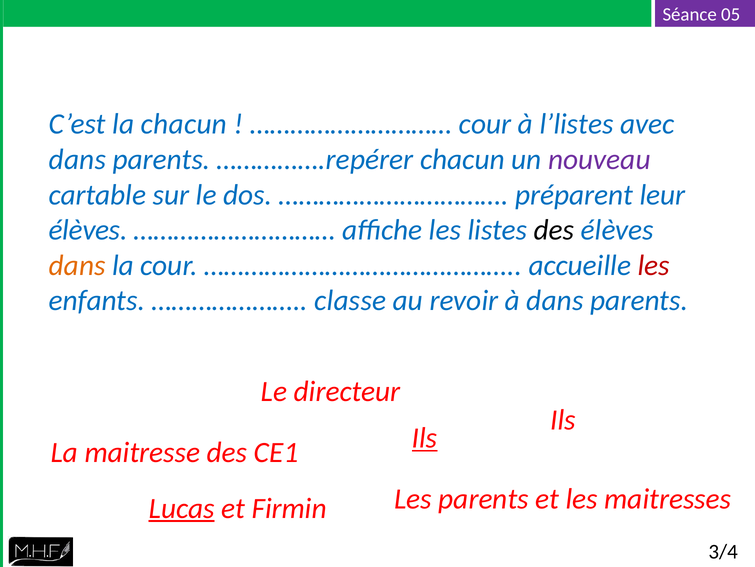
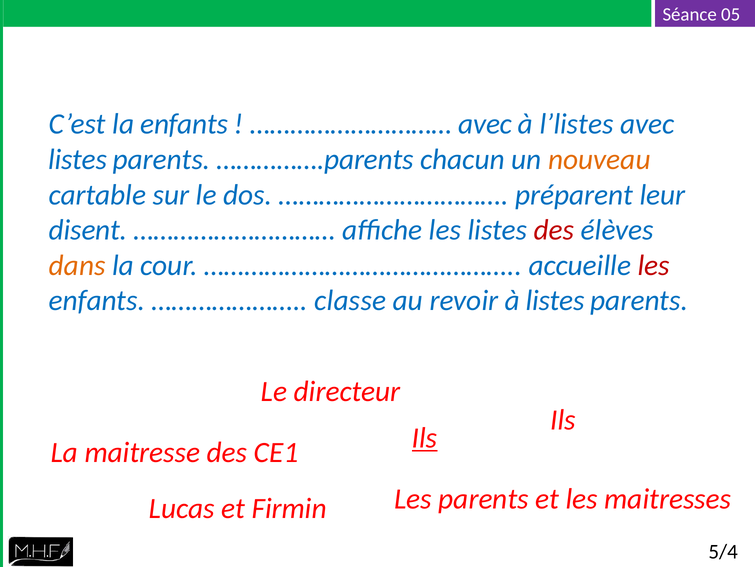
la chacun: chacun -> enfants (184, 124)
cour: cour -> avec (485, 124)
dans: dans -> listes (78, 159)
…………….repérer: …………….repérer -> …………….parents (315, 159)
nouveau colour: purple -> orange (599, 159)
élèves: élèves -> disent (88, 230)
des colour: black -> red (554, 230)
à dans: dans -> listes (555, 300)
Lucas underline: present -> none (182, 508)
3/4: 3/4 -> 5/4 (723, 551)
